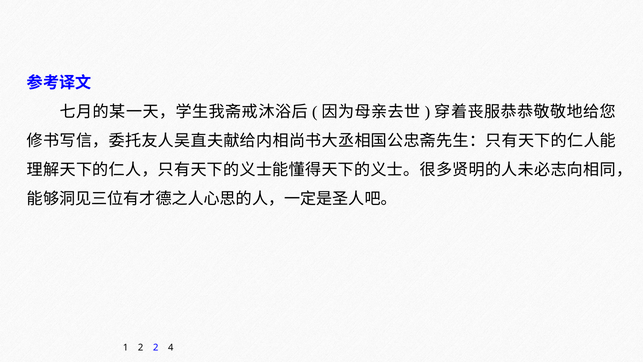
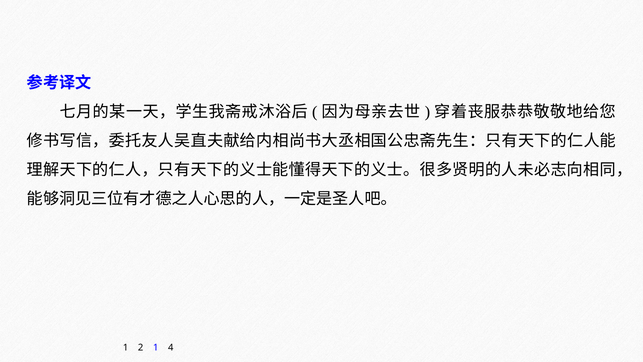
2 2: 2 -> 1 (156, 348)
